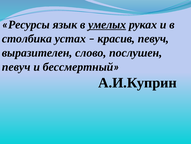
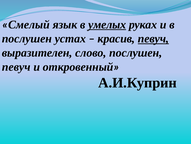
Ресурсы: Ресурсы -> Смелый (29, 24)
столбика: столбика -> послушен (27, 38)
певуч underline: none -> present (153, 38)
бессмертный: бессмертный -> откровенный (78, 66)
